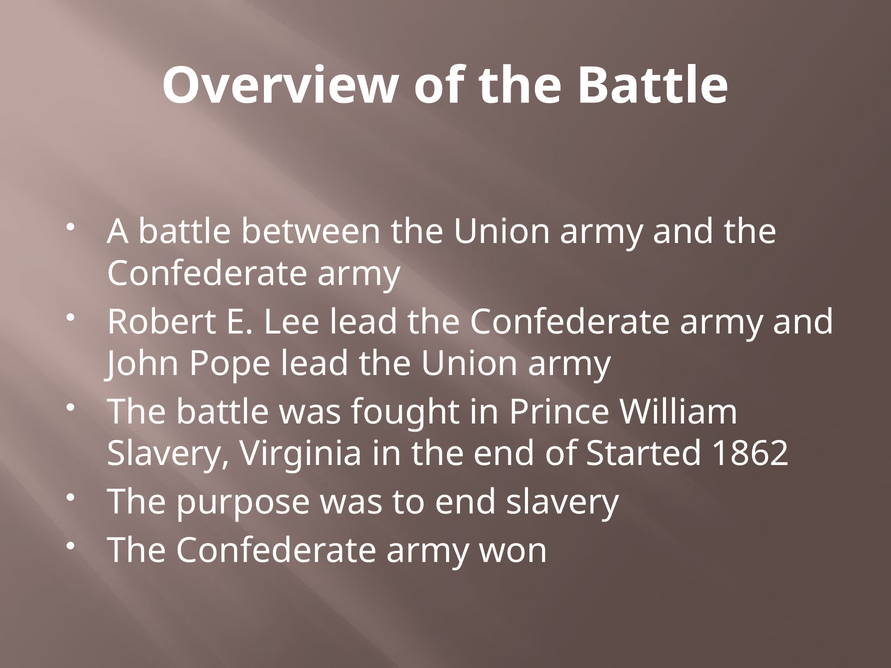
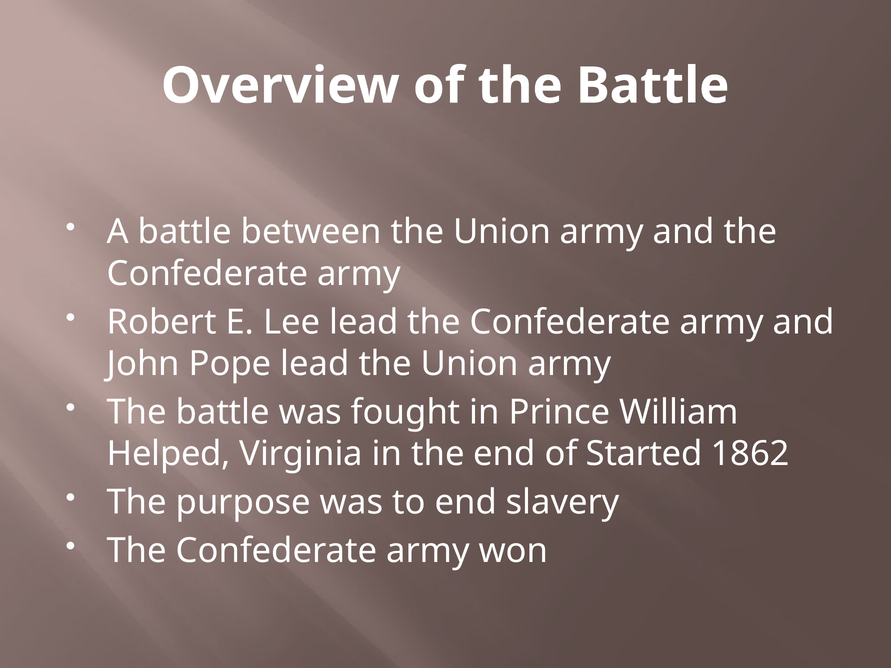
Slavery: Slavery -> Helped (169, 454)
